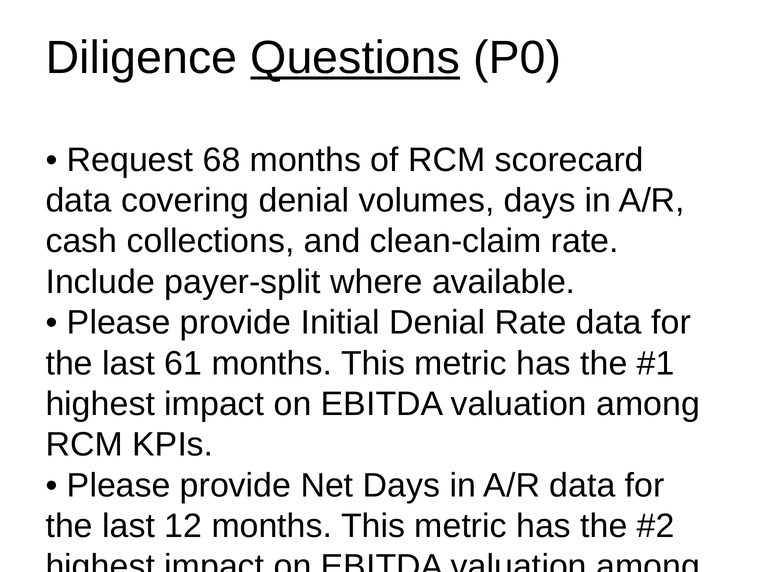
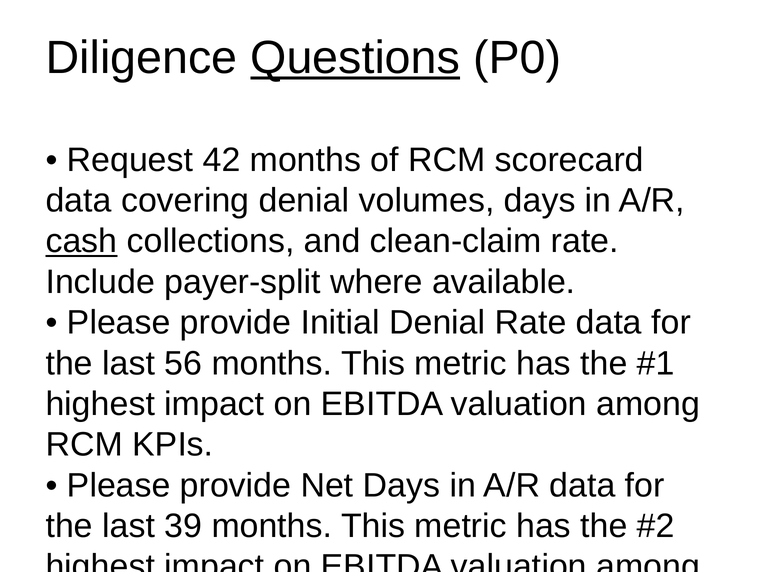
68: 68 -> 42 (221, 160)
cash underline: none -> present (81, 241)
61: 61 -> 56 (183, 364)
12: 12 -> 39 (183, 526)
